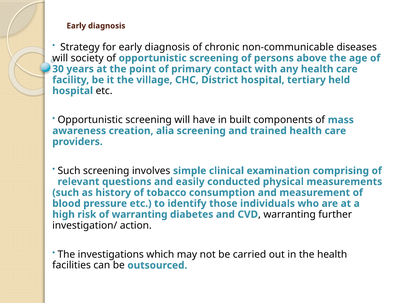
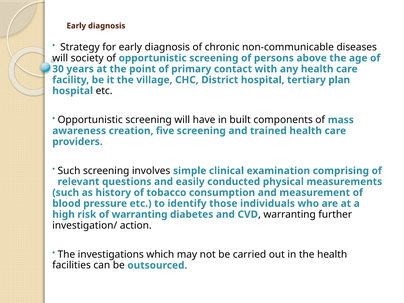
held: held -> plan (339, 80)
alia: alia -> five (165, 131)
